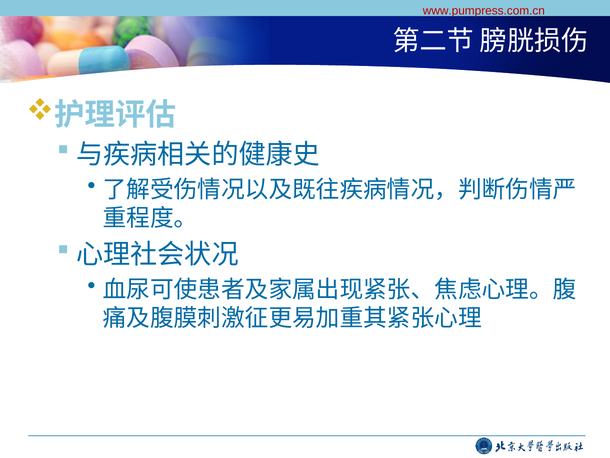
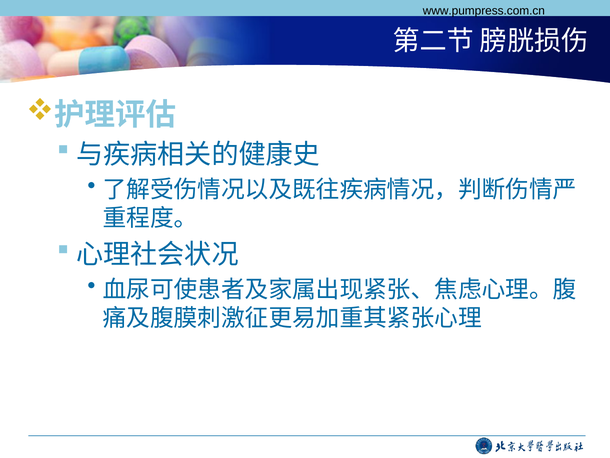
www.pumpress.com.cn colour: red -> black (484, 11)
